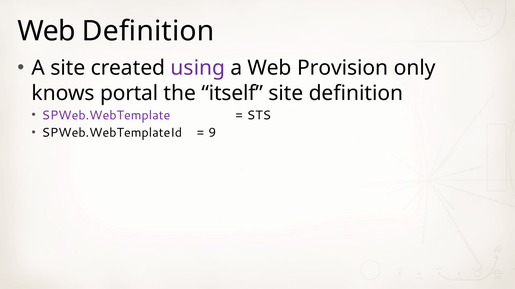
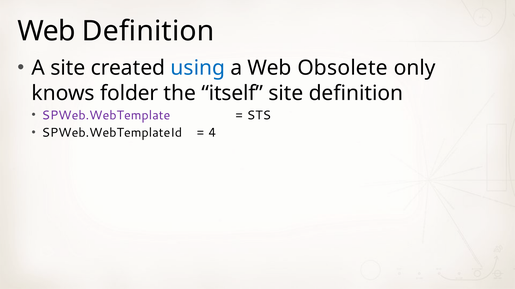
using colour: purple -> blue (198, 68)
Provision: Provision -> Obsolete (343, 68)
portal: portal -> folder (129, 93)
9: 9 -> 4 (212, 133)
